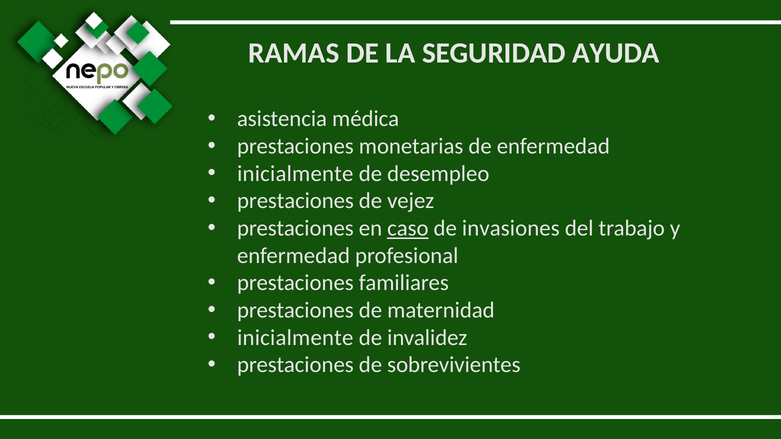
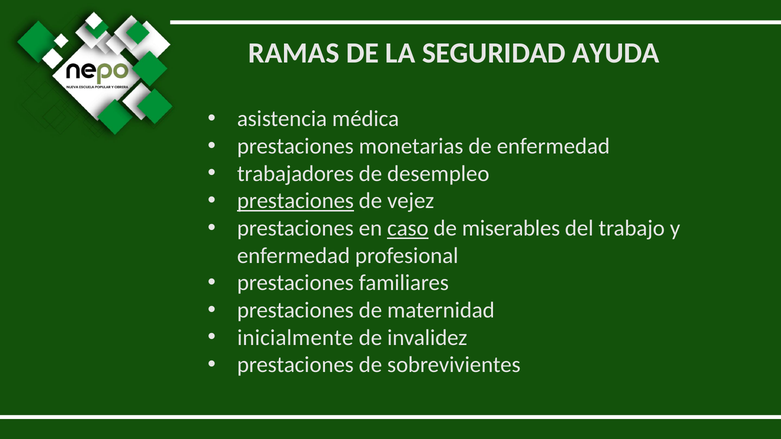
inicialmente: inicialmente -> trabajadores (295, 174)
prestaciones underline: none -> present (295, 201)
invasiones: invasiones -> miserables (511, 228)
